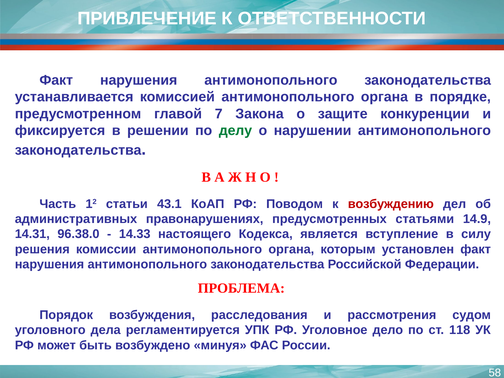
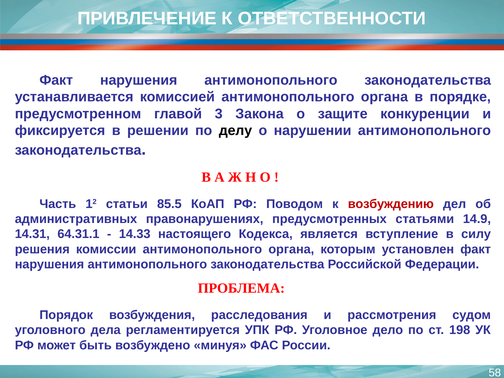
7: 7 -> 3 (219, 114)
делу colour: green -> black (235, 131)
43.1: 43.1 -> 85.5 (169, 204)
96.38.0: 96.38.0 -> 64.31.1 (78, 234)
118: 118 -> 198 (460, 330)
